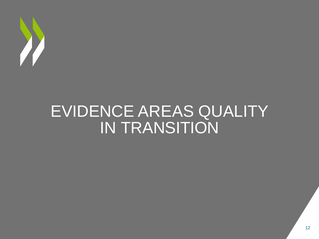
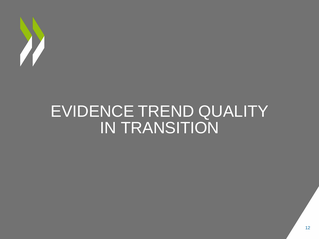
AREAS: AREAS -> TREND (166, 112)
